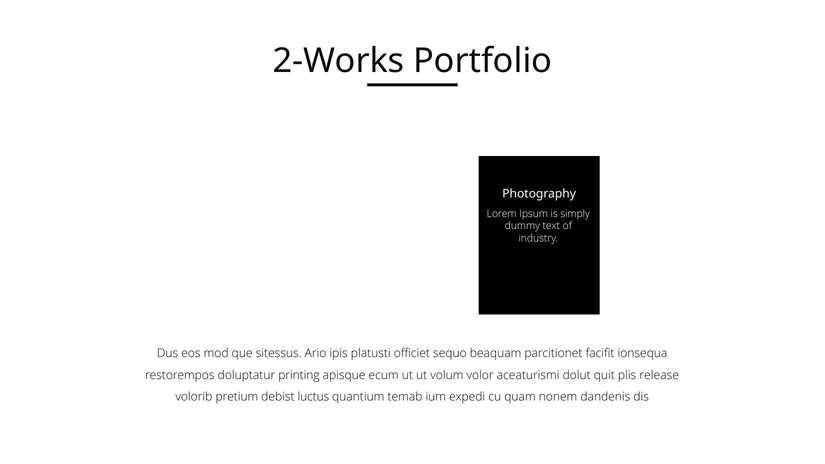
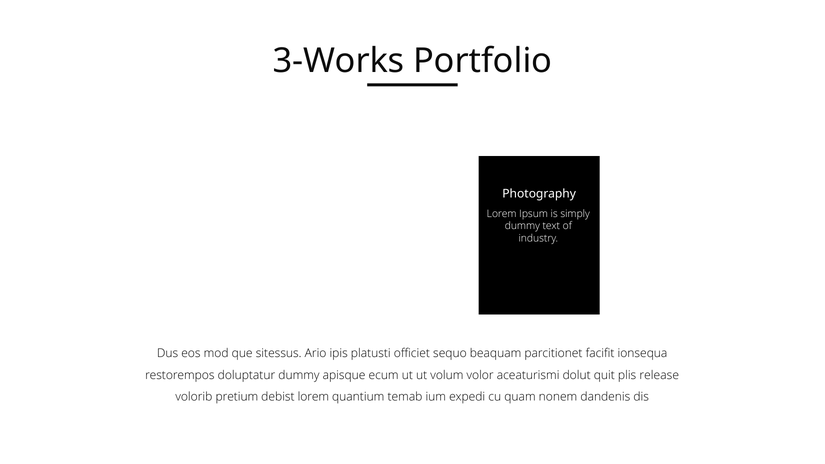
2-Works: 2-Works -> 3-Works (338, 61)
doluptatur printing: printing -> dummy (299, 375)
debist luctus: luctus -> lorem (313, 397)
